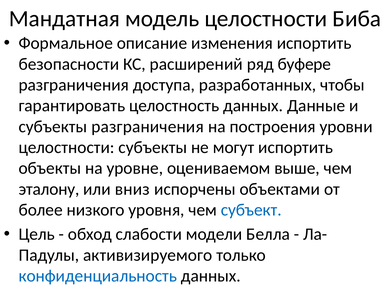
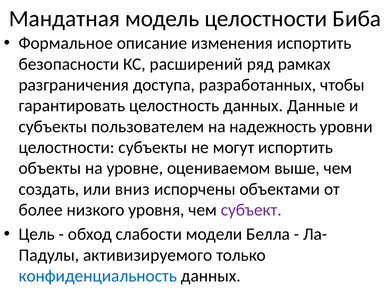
буфере: буфере -> рамках (304, 64)
субъекты разграничения: разграничения -> пользователем (148, 126)
построения: построения -> надежность (273, 126)
эталону: эталону -> создать (49, 189)
субъект colour: blue -> purple (251, 210)
